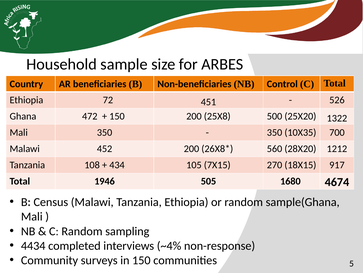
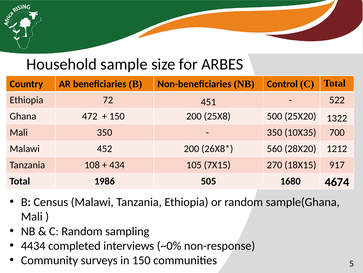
526: 526 -> 522 (337, 100)
1946: 1946 -> 1986 (105, 181)
~4%: ~4% -> ~0% (169, 245)
